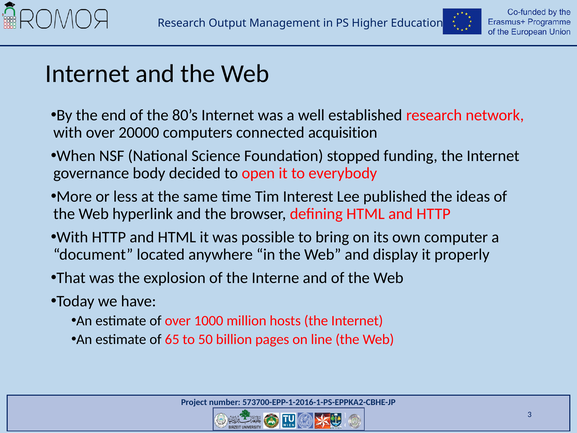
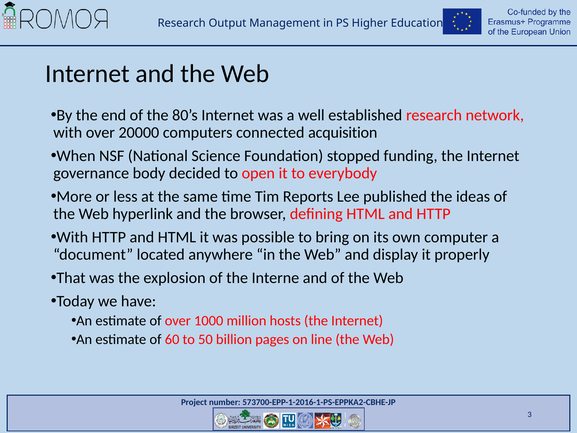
Interest: Interest -> Reports (308, 196)
65: 65 -> 60 (172, 339)
